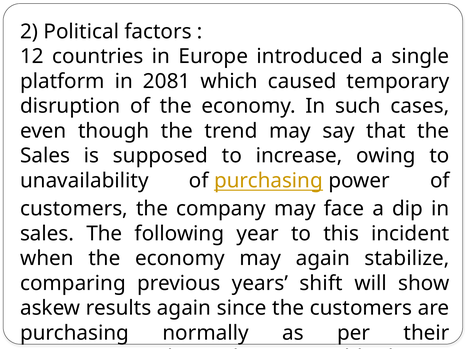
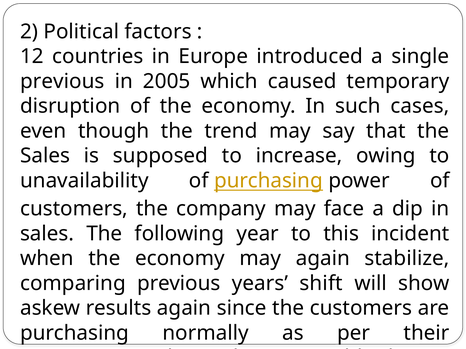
platform: platform -> previous (62, 81)
2081: 2081 -> 2005 (167, 81)
